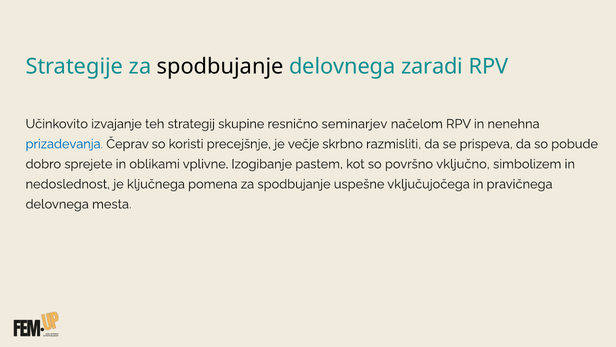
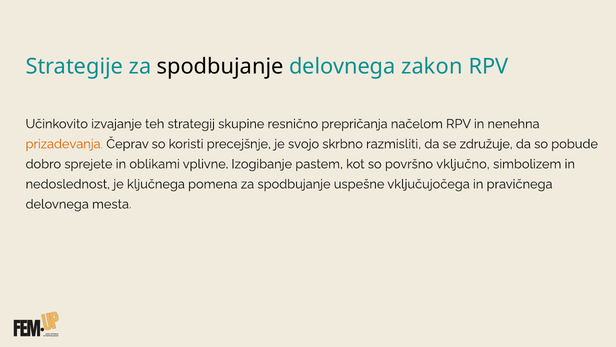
zaradi: zaradi -> zakon (432, 66)
seminarjev: seminarjev -> prepričanja (355, 124)
prizadevanja colour: blue -> orange (64, 144)
večje: večje -> svojo (304, 144)
prispeva: prispeva -> združuje (486, 144)
